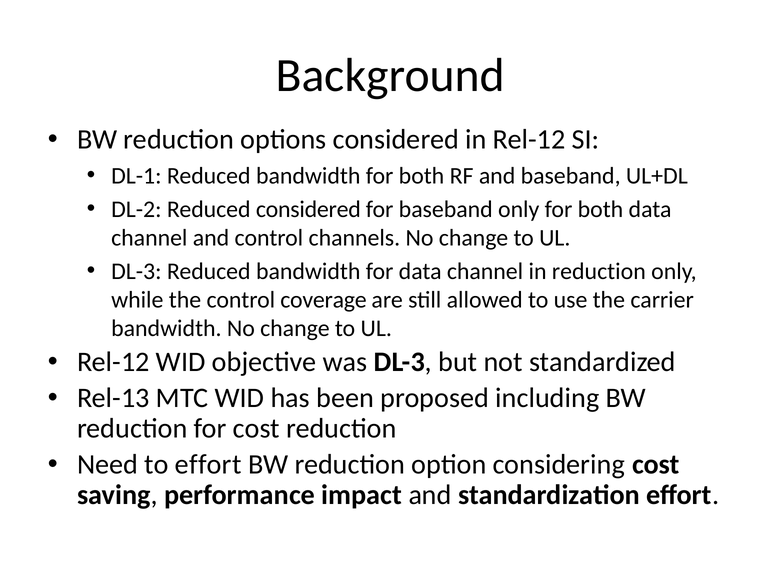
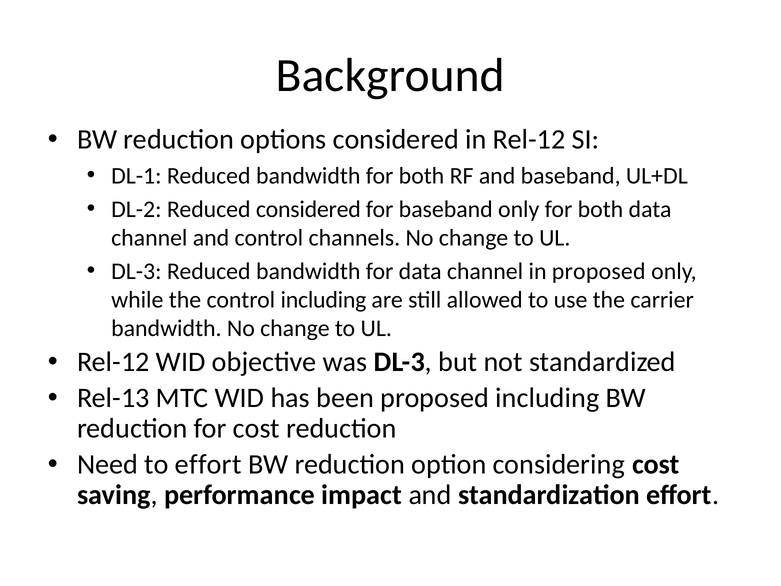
in reduction: reduction -> proposed (599, 271)
control coverage: coverage -> including (323, 300)
